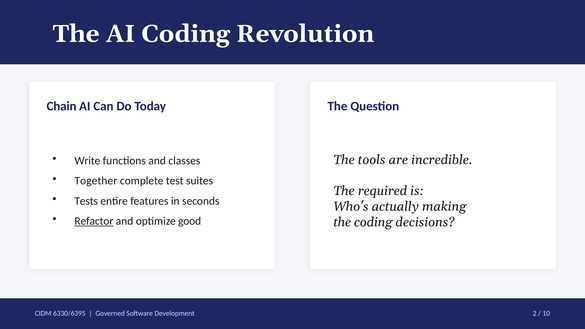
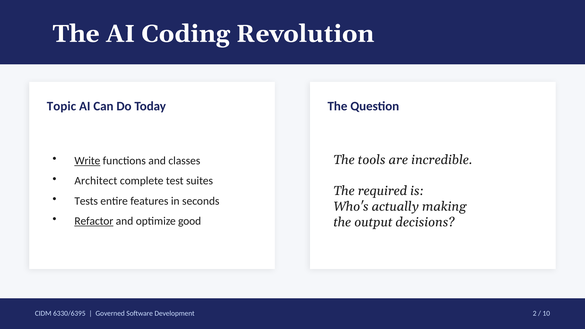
Chain: Chain -> Topic (61, 106)
Write underline: none -> present (87, 161)
Together: Together -> Architect (96, 181)
the coding: coding -> output (373, 222)
